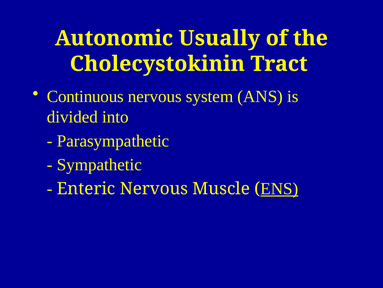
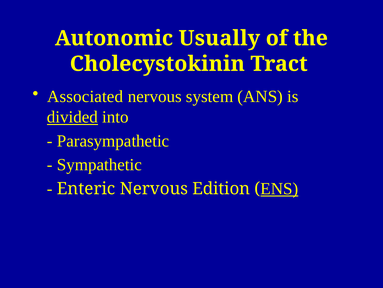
Continuous: Continuous -> Associated (85, 96)
divided underline: none -> present (72, 117)
Muscle: Muscle -> Edition (221, 188)
